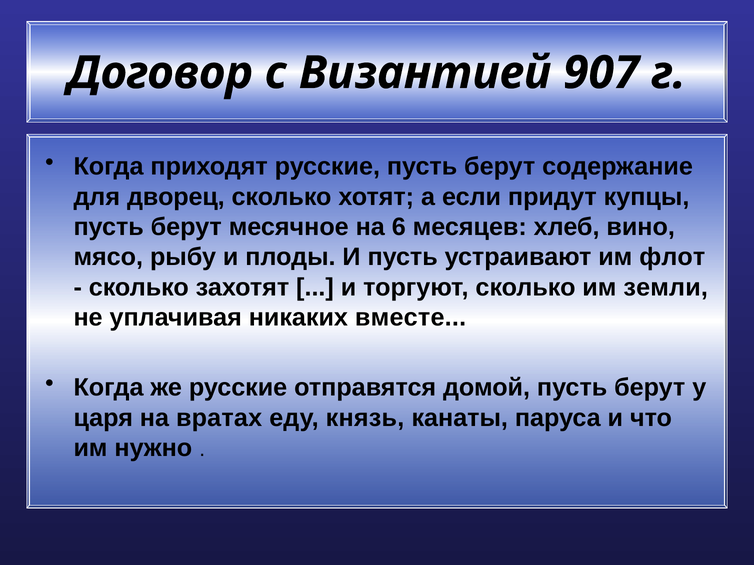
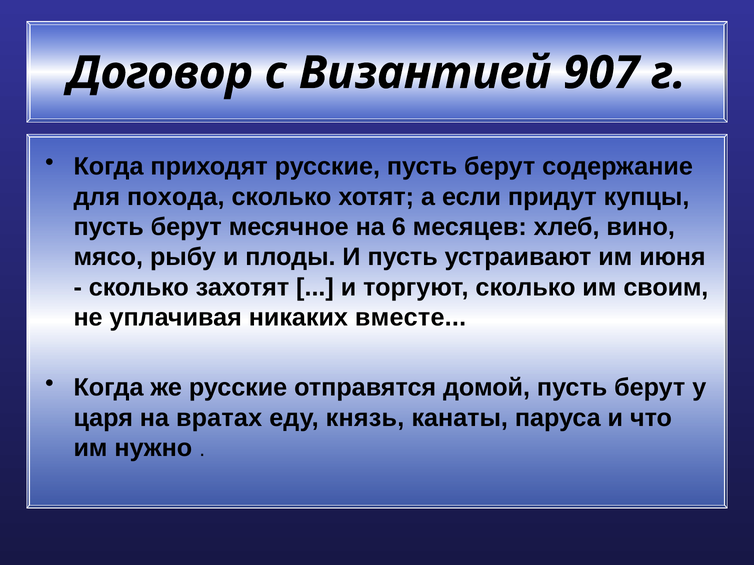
дворец: дворец -> похода (176, 197)
флот: флот -> июня (672, 257)
земли: земли -> своим (666, 287)
